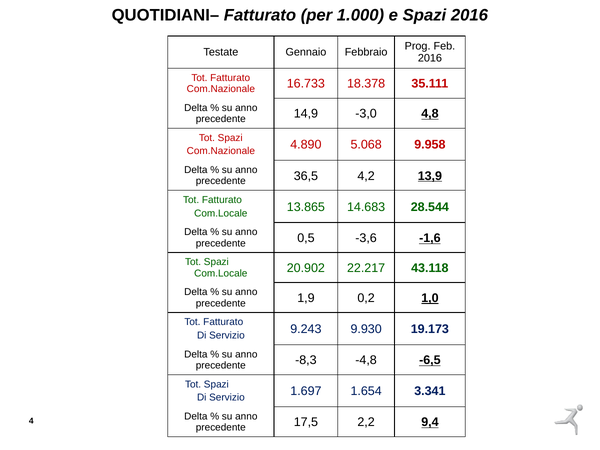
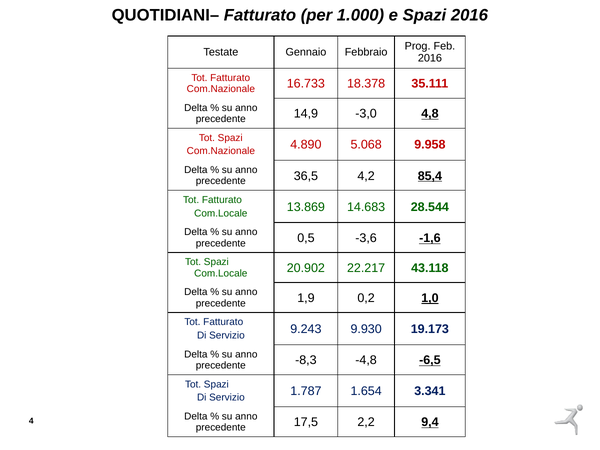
13,9: 13,9 -> 85,4 (430, 176)
13.865: 13.865 -> 13.869 (306, 207)
1.697: 1.697 -> 1.787 (306, 391)
